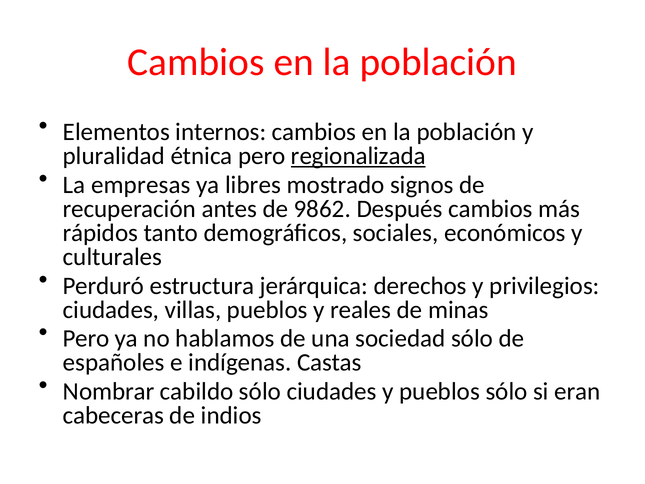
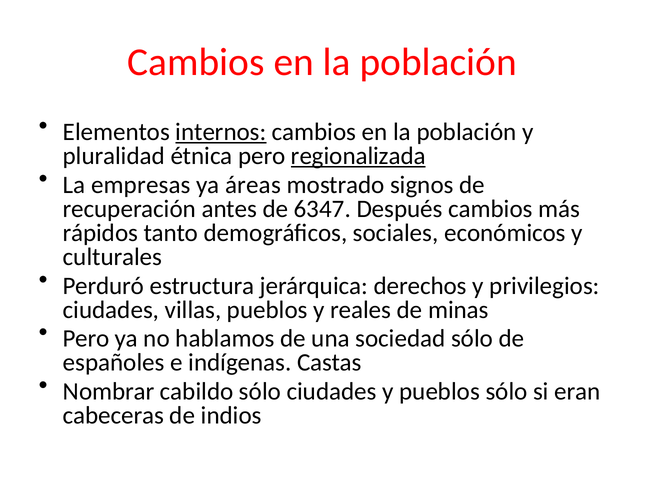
internos underline: none -> present (221, 132)
libres: libres -> áreas (253, 185)
9862: 9862 -> 6347 (322, 209)
